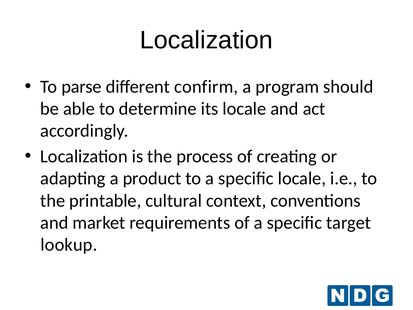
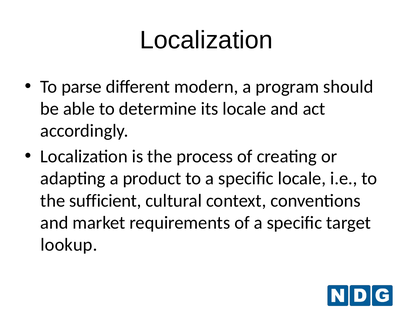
confirm: confirm -> modern (206, 87)
printable: printable -> sufficient (105, 200)
